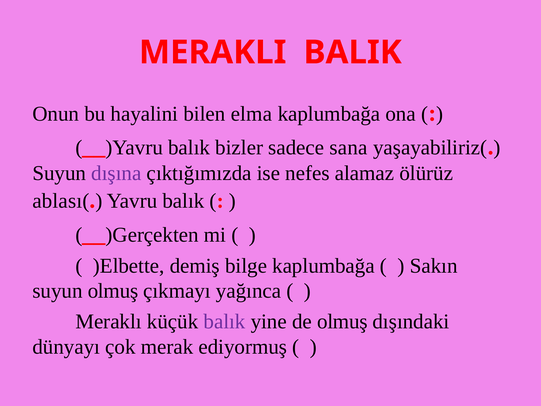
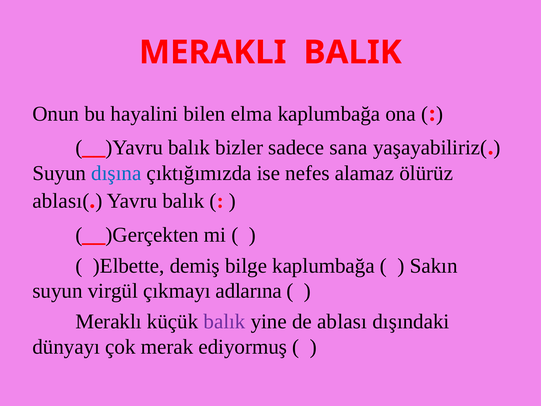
dışına colour: purple -> blue (116, 173)
suyun olmuş: olmuş -> virgül (113, 291)
yağınca: yağınca -> adlarına (249, 291)
de olmuş: olmuş -> ablası (342, 321)
